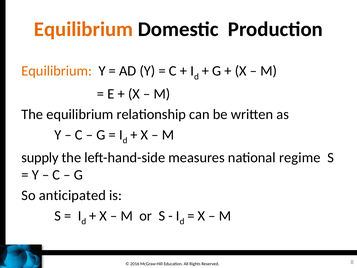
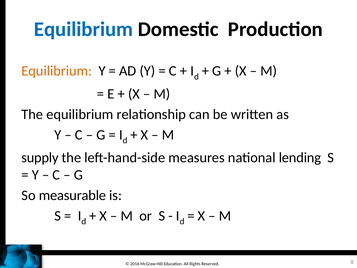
Equilibrium colour: orange -> blue (84, 29)
regime: regime -> lending (300, 158)
anticipated: anticipated -> measurable (72, 195)
